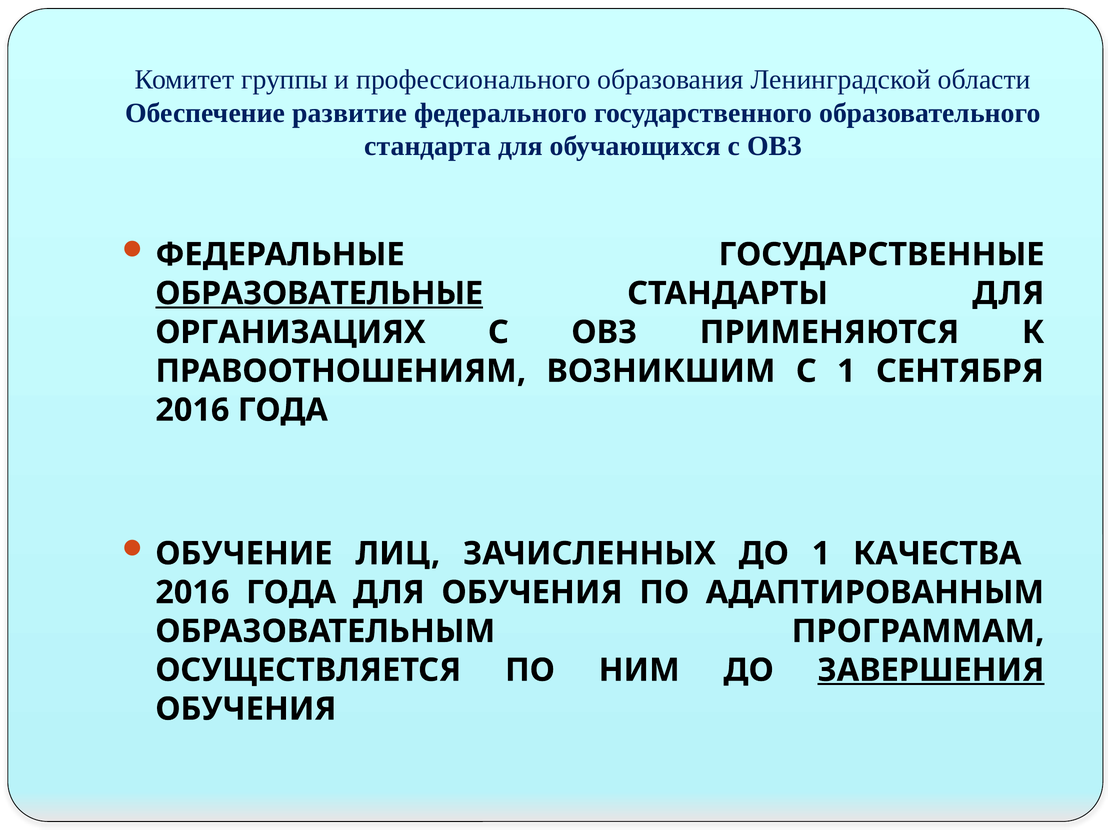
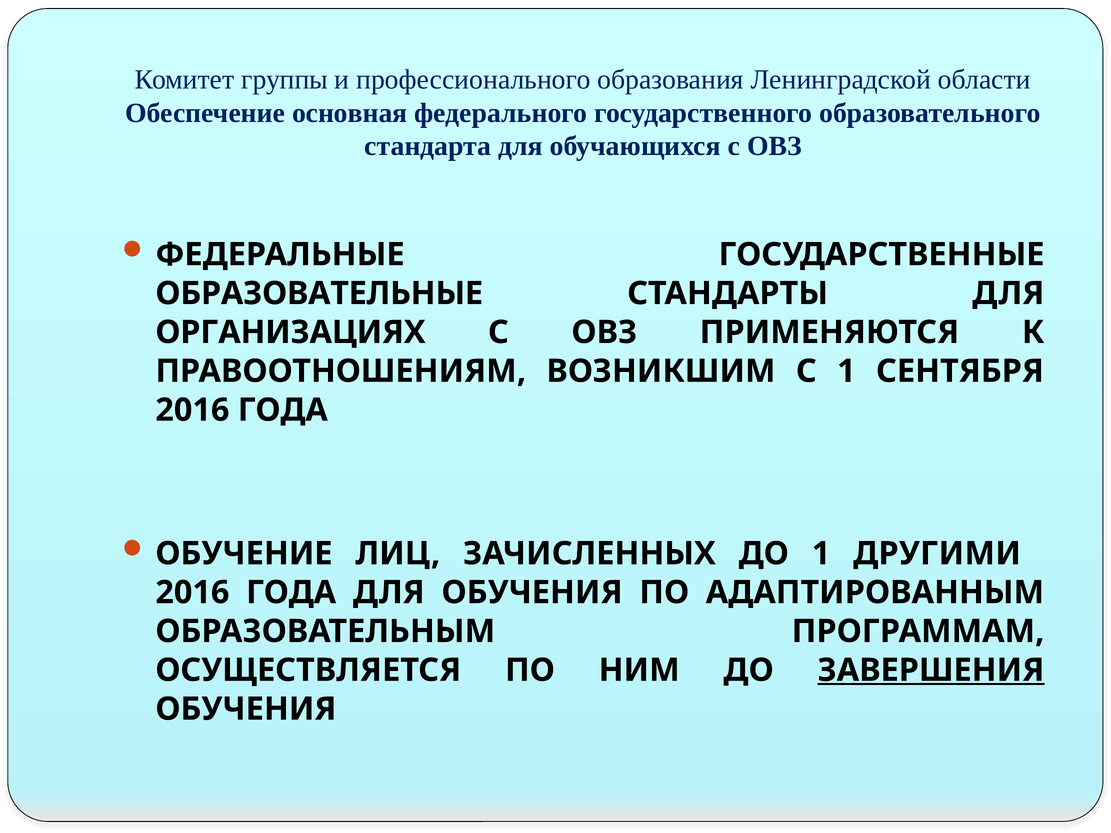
развитие: развитие -> основная (350, 113)
ОБРАЗОВАТЕЛЬНЫЕ underline: present -> none (319, 294)
КАЧЕСТВА: КАЧЕСТВА -> ДРУГИМИ (937, 554)
